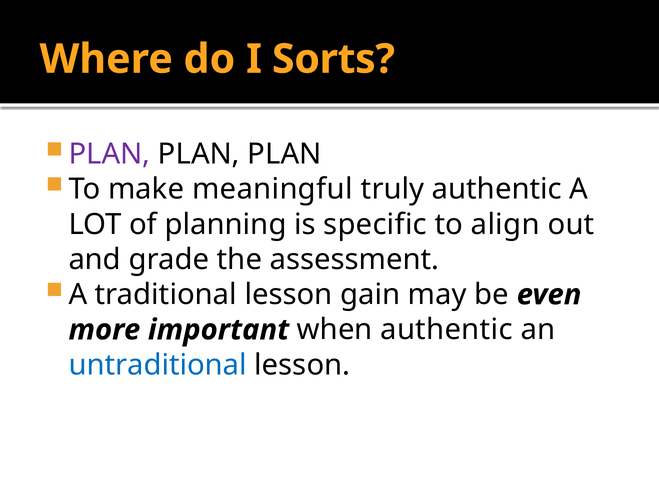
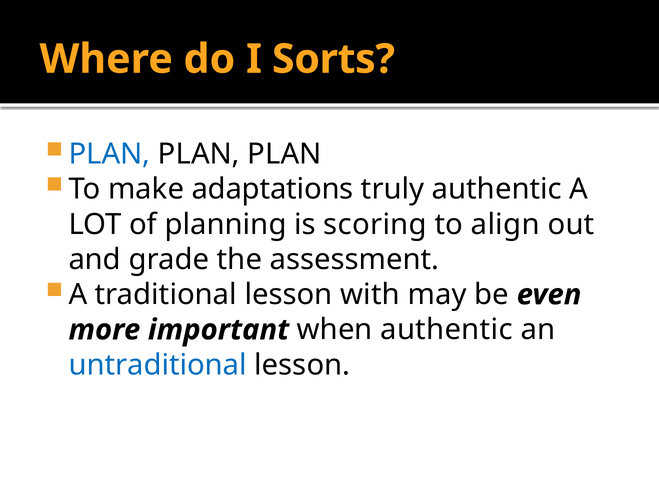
PLAN colour: purple -> blue (109, 154)
meaningful: meaningful -> adaptations (273, 189)
specific: specific -> scoring (375, 224)
gain: gain -> with (370, 295)
